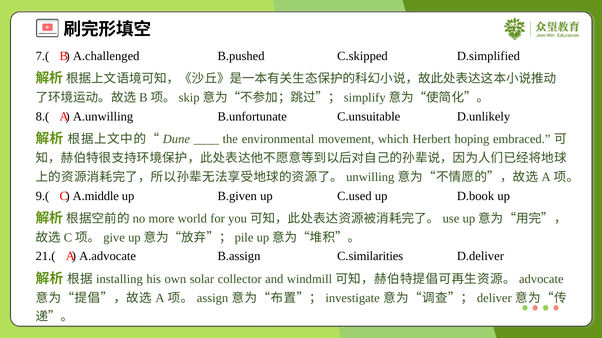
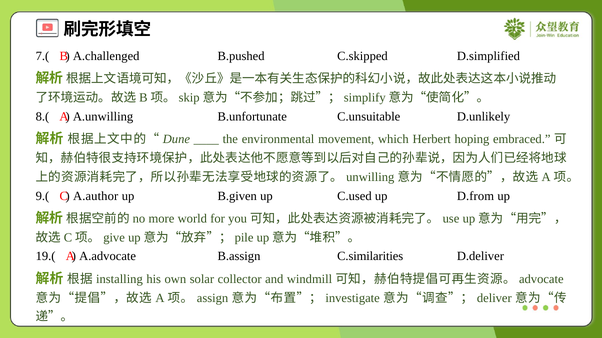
A.middle: A.middle -> A.author (96, 197)
D.book: D.book -> D.from (475, 197)
21.(: 21.( -> 19.( (46, 257)
